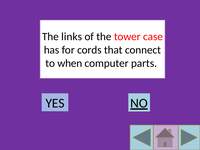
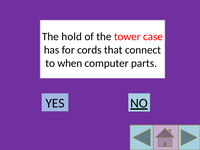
links: links -> hold (72, 37)
